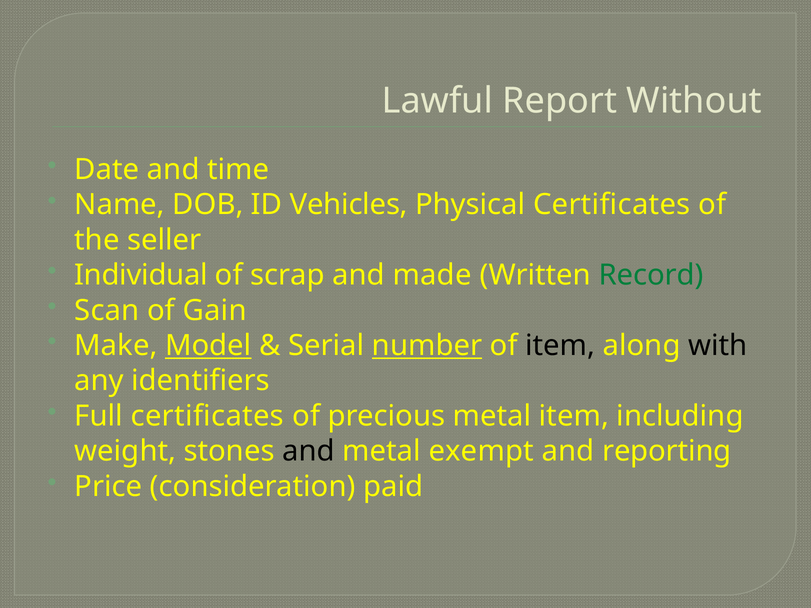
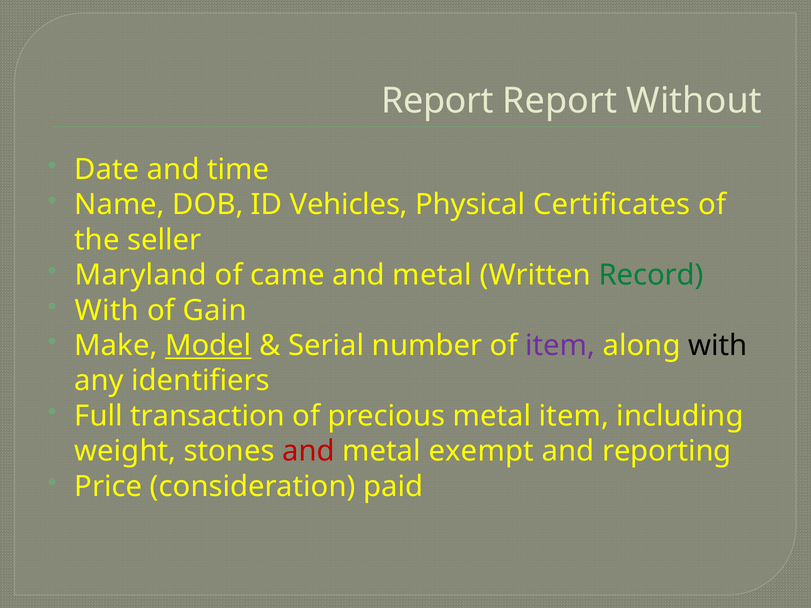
Lawful: Lawful -> Report (438, 101)
Individual: Individual -> Maryland (141, 275)
scrap: scrap -> came (288, 275)
made: made -> metal (432, 275)
Scan: Scan -> With (107, 311)
number underline: present -> none (427, 346)
item colour: black -> purple (560, 346)
Full certificates: certificates -> transaction (208, 416)
and colour: black -> red (309, 451)
